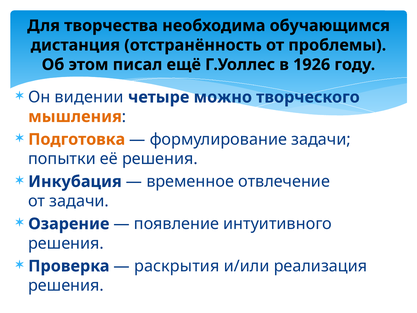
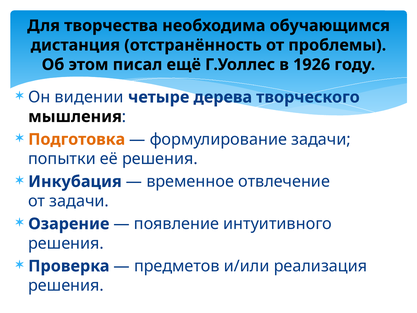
можно: можно -> дерева (223, 97)
мышления colour: orange -> black (75, 117)
раскрытия: раскрытия -> предметов (177, 266)
